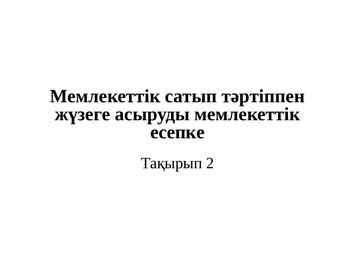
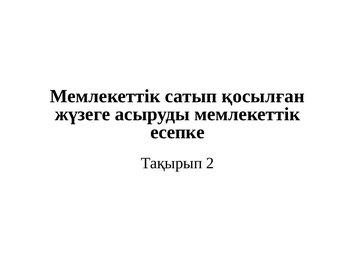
тәртіппен: тәртіппен -> қосылған (263, 96)
